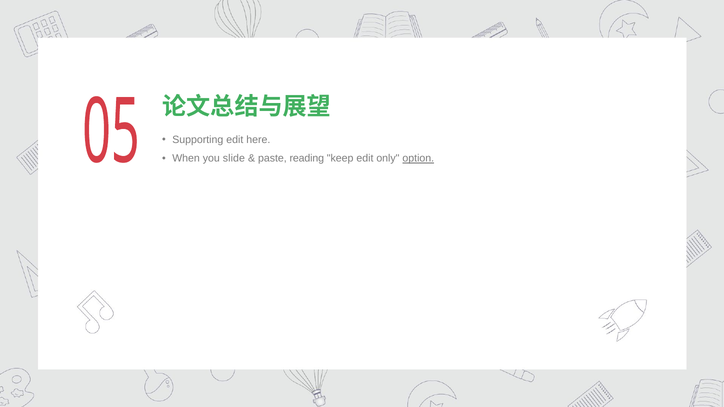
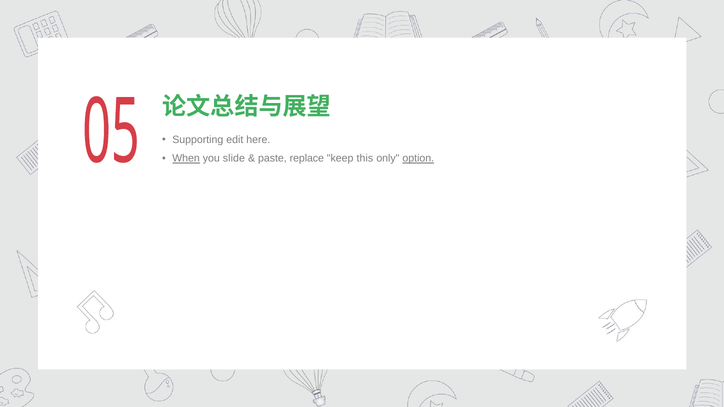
When underline: none -> present (186, 159)
reading: reading -> replace (307, 159)
keep edit: edit -> this (365, 159)
